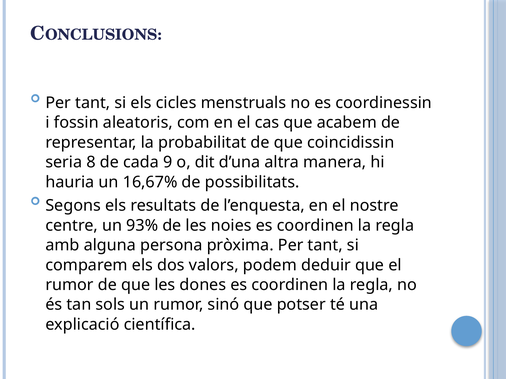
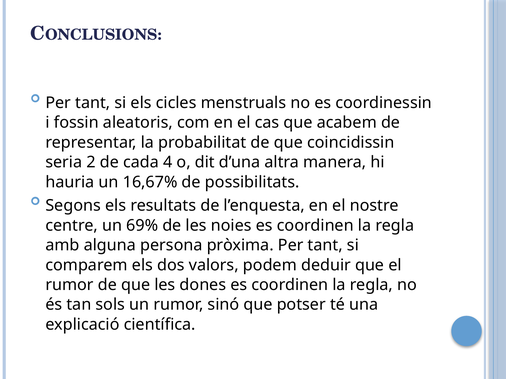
8: 8 -> 2 (91, 162)
9: 9 -> 4 (168, 162)
93%: 93% -> 69% (142, 226)
